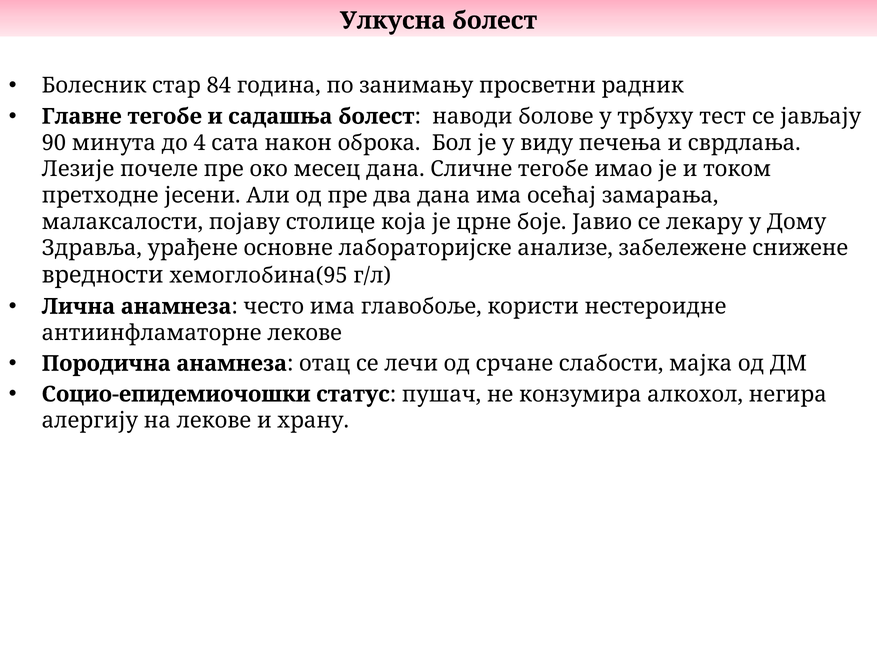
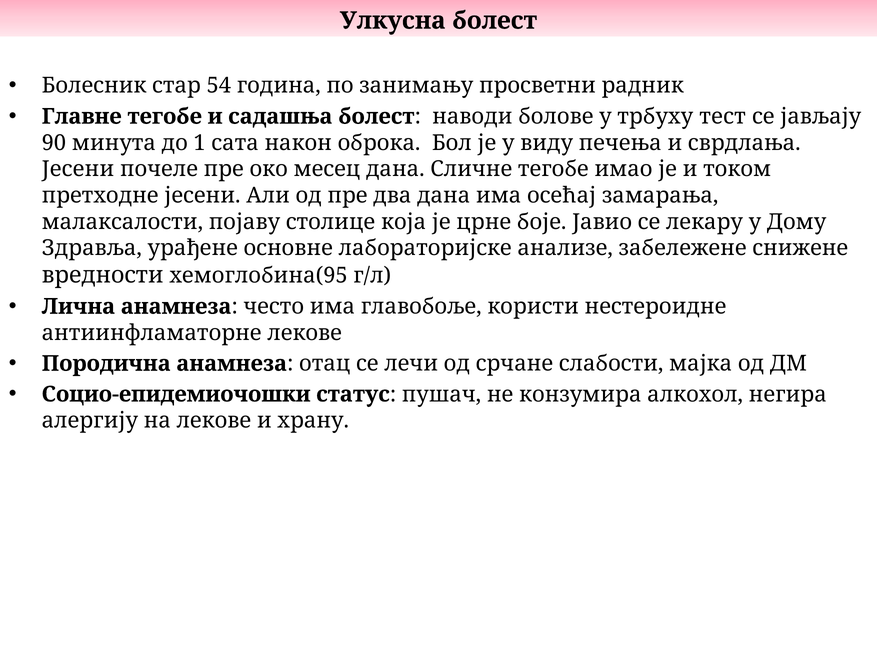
84: 84 -> 54 (219, 86)
4: 4 -> 1 (200, 143)
Лезије: Лезије -> Јесени (78, 169)
